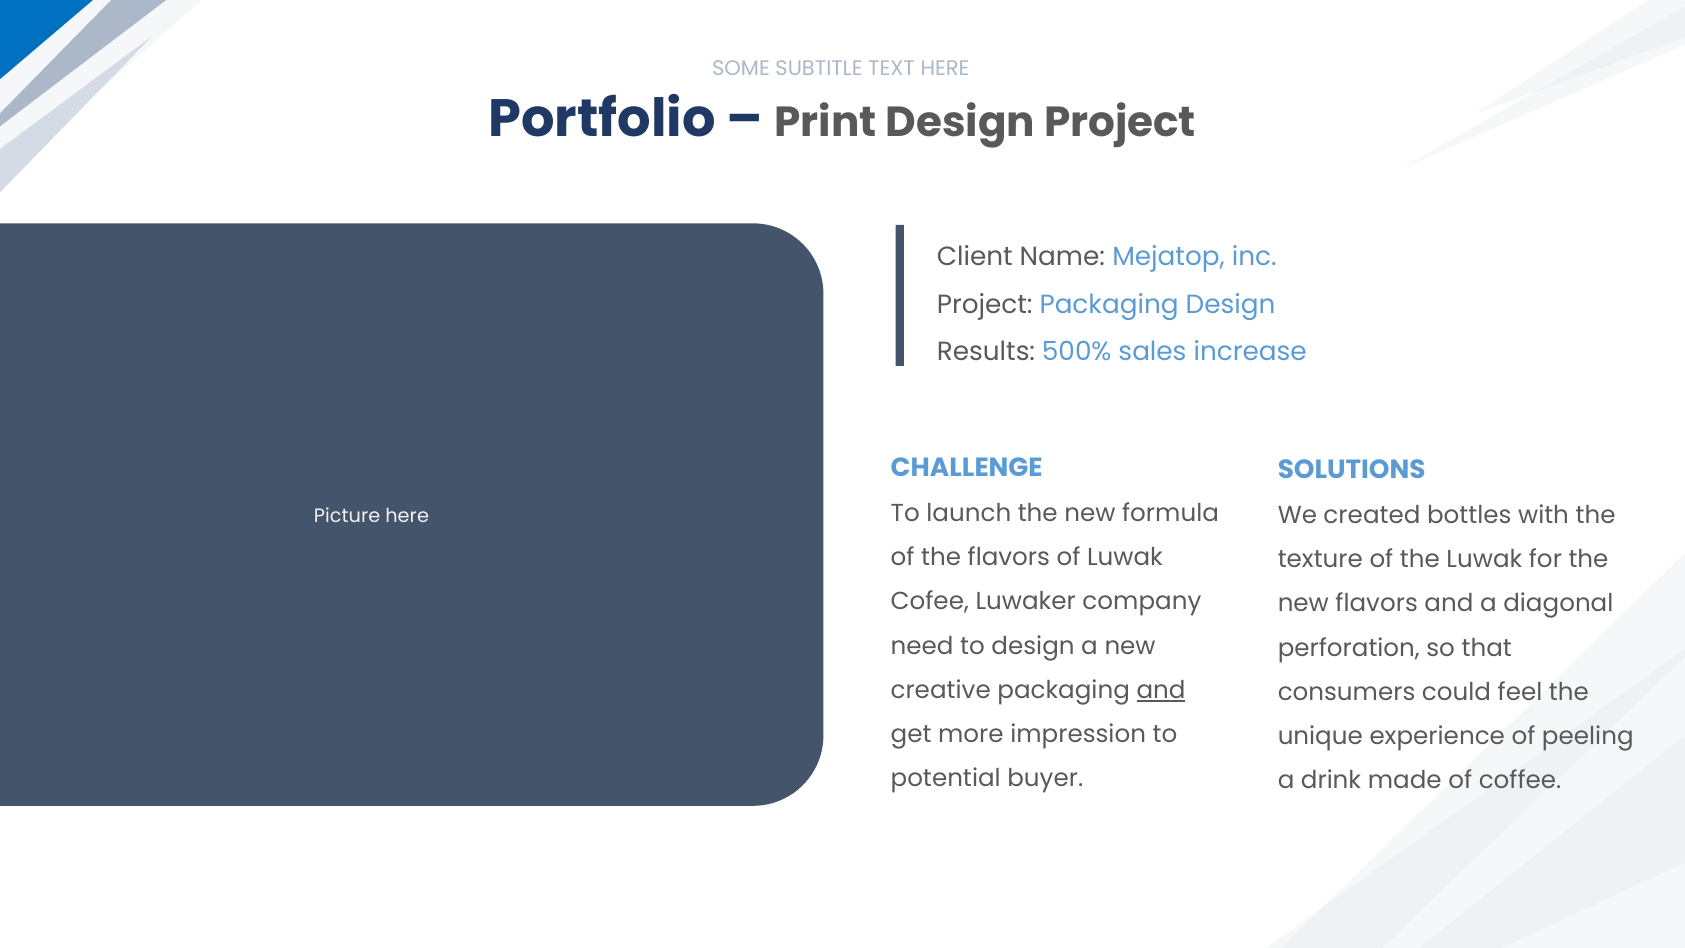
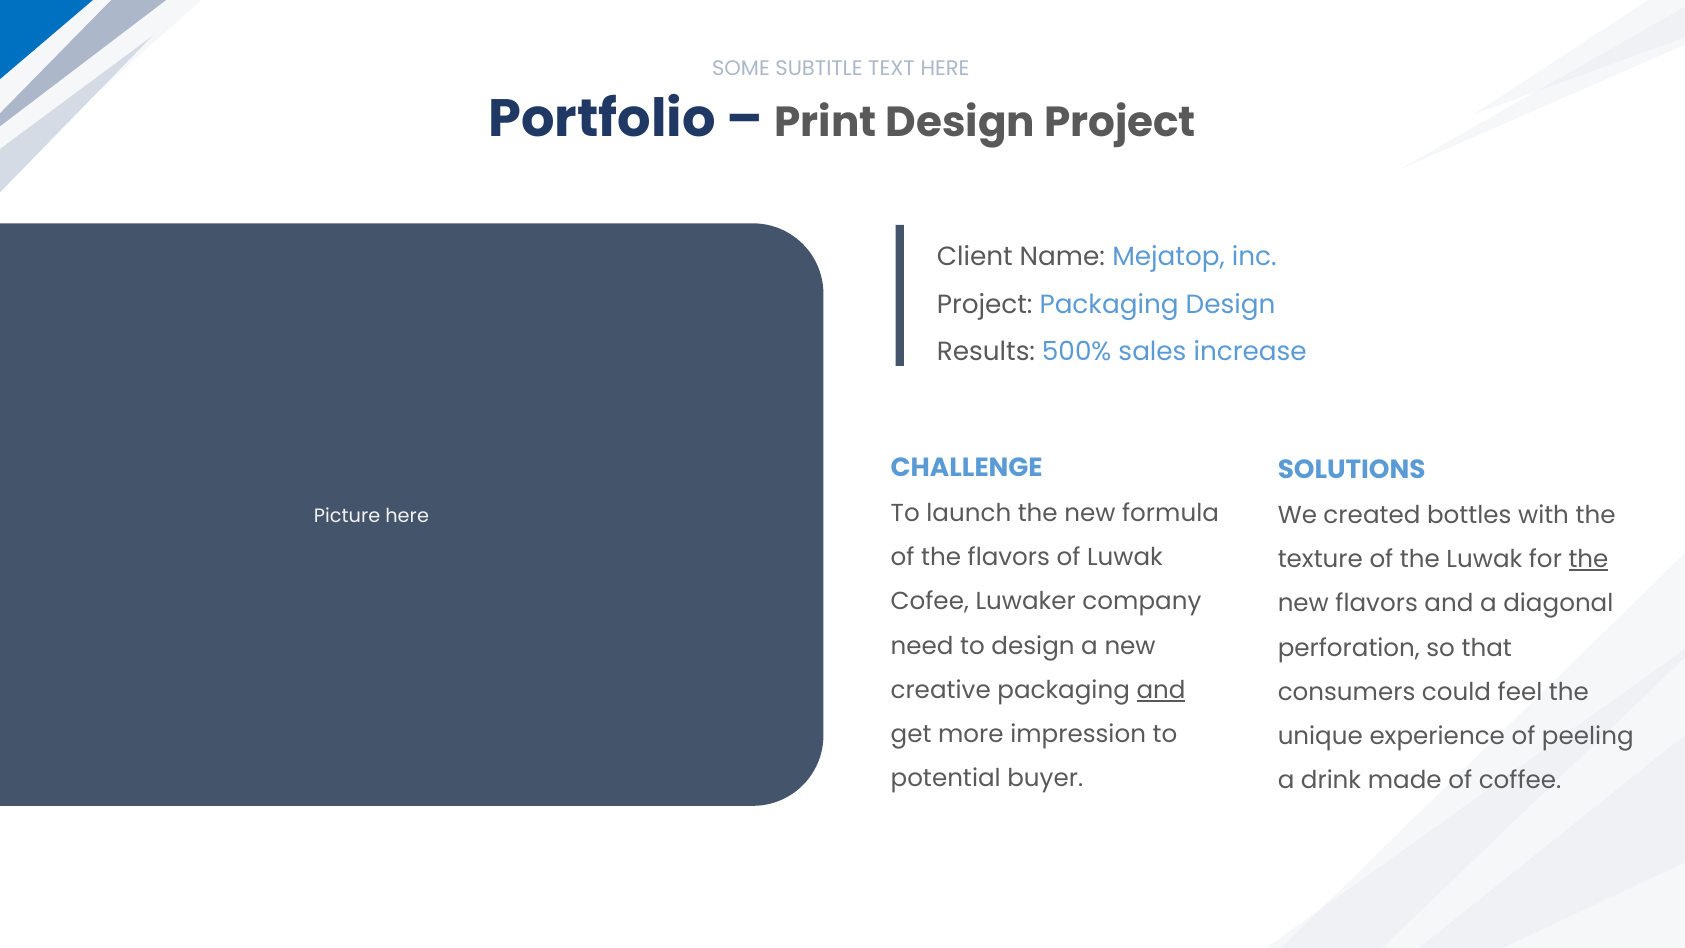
the underline: none -> present (1588, 559)
